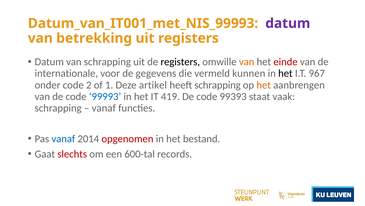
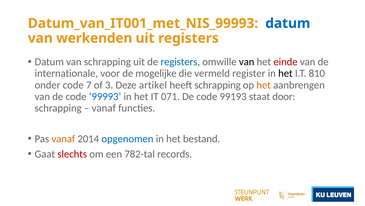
datum colour: purple -> blue (288, 23)
betrekking: betrekking -> werkenden (94, 38)
registers colour: black -> blue (180, 62)
van colour: orange -> black (247, 62)
gegevens: gegevens -> mogelijke (156, 73)
kunnen: kunnen -> register (249, 73)
967: 967 -> 810 (317, 73)
2: 2 -> 7 (89, 85)
1: 1 -> 3 (109, 85)
419: 419 -> 071 (170, 96)
99393: 99393 -> 99193 (233, 96)
vaak: vaak -> door (284, 96)
vanaf colour: blue -> orange (63, 138)
opgenomen colour: red -> blue (127, 138)
600-tal: 600-tal -> 782-tal (140, 154)
